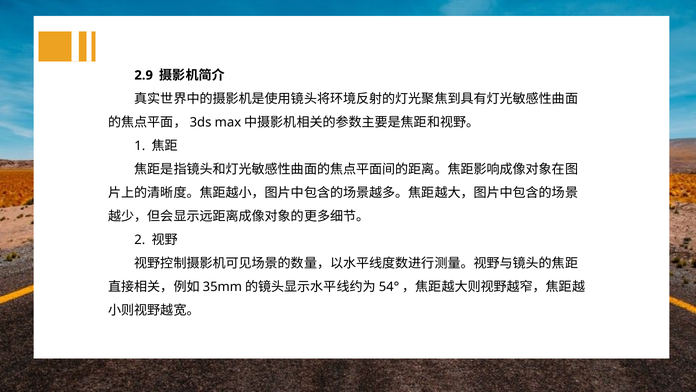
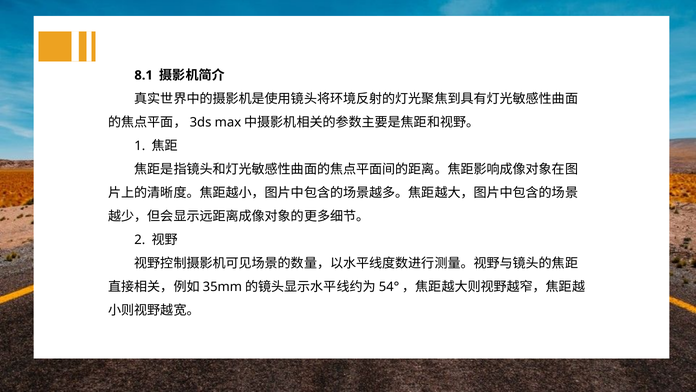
2.9: 2.9 -> 8.1 (144, 75)
